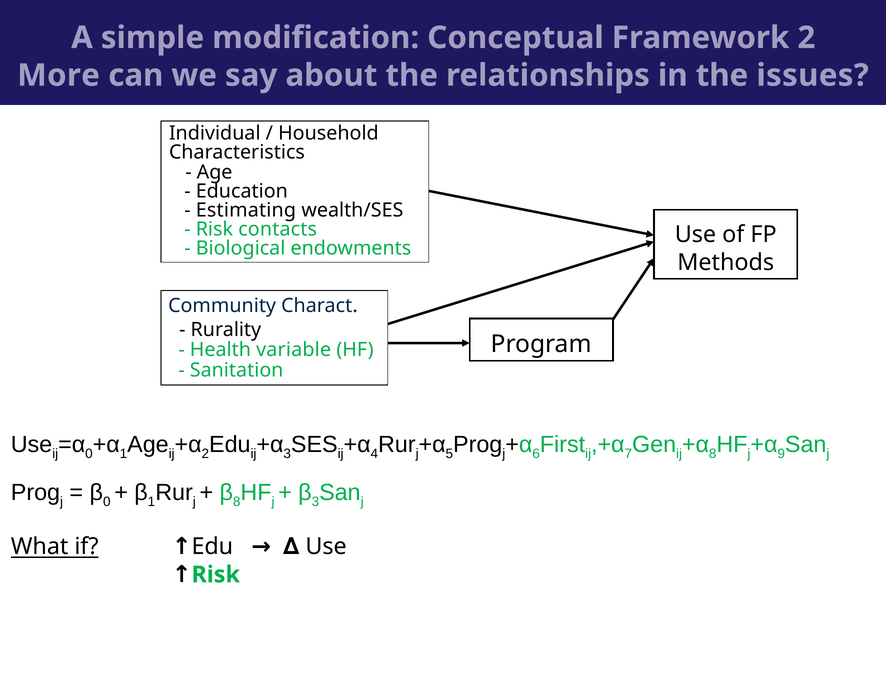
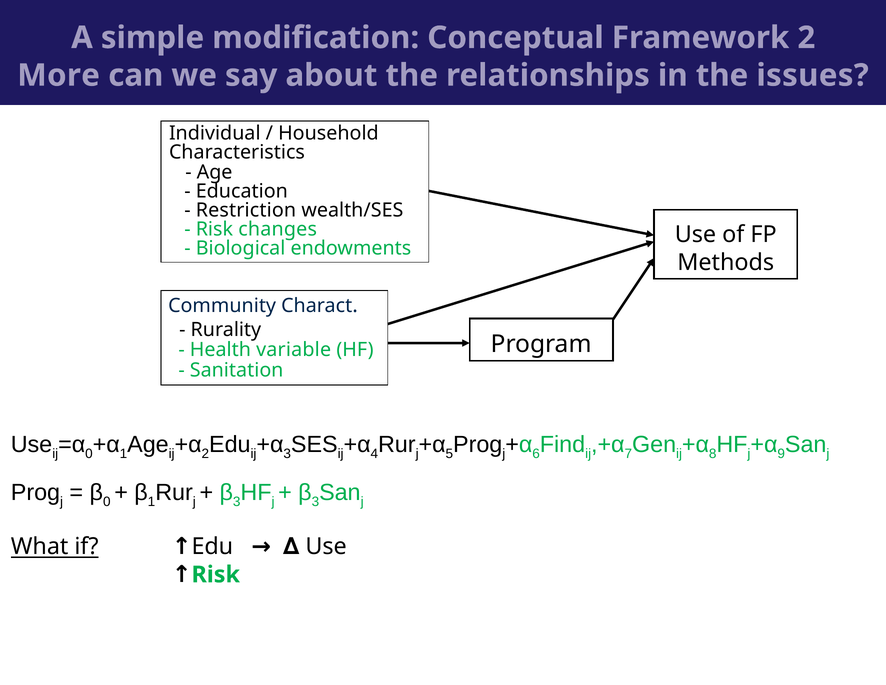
Estimating: Estimating -> Restriction (246, 210)
contacts: contacts -> changes (278, 229)
First: First -> Find (562, 444)
8: 8 -> 3 (237, 501)
